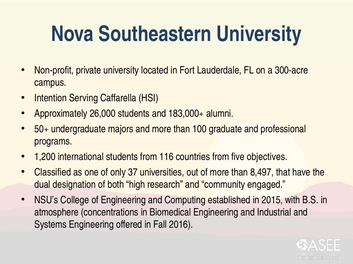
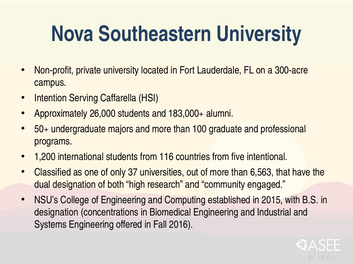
objectives: objectives -> intentional (267, 157)
8,497: 8,497 -> 6,563 (262, 173)
atmosphere: atmosphere -> designation (56, 213)
